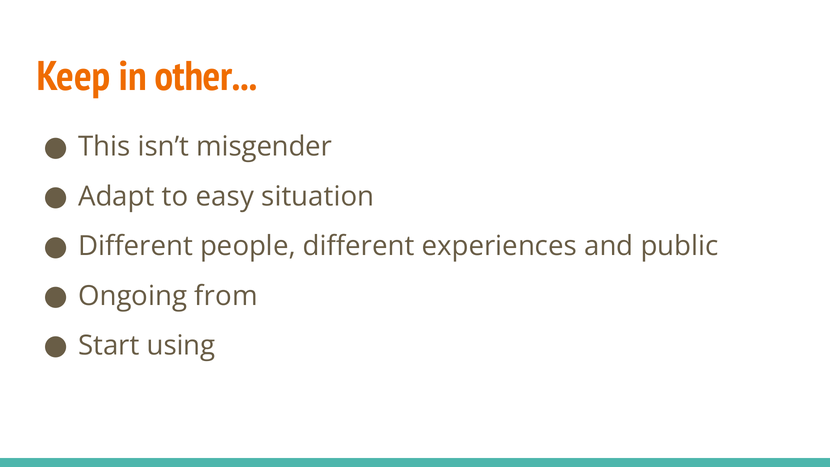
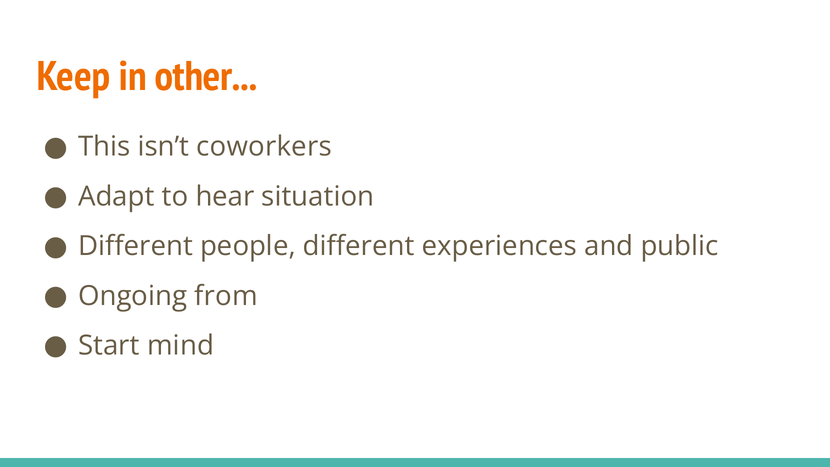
misgender: misgender -> coworkers (264, 147)
easy: easy -> hear (225, 196)
using: using -> mind (181, 346)
